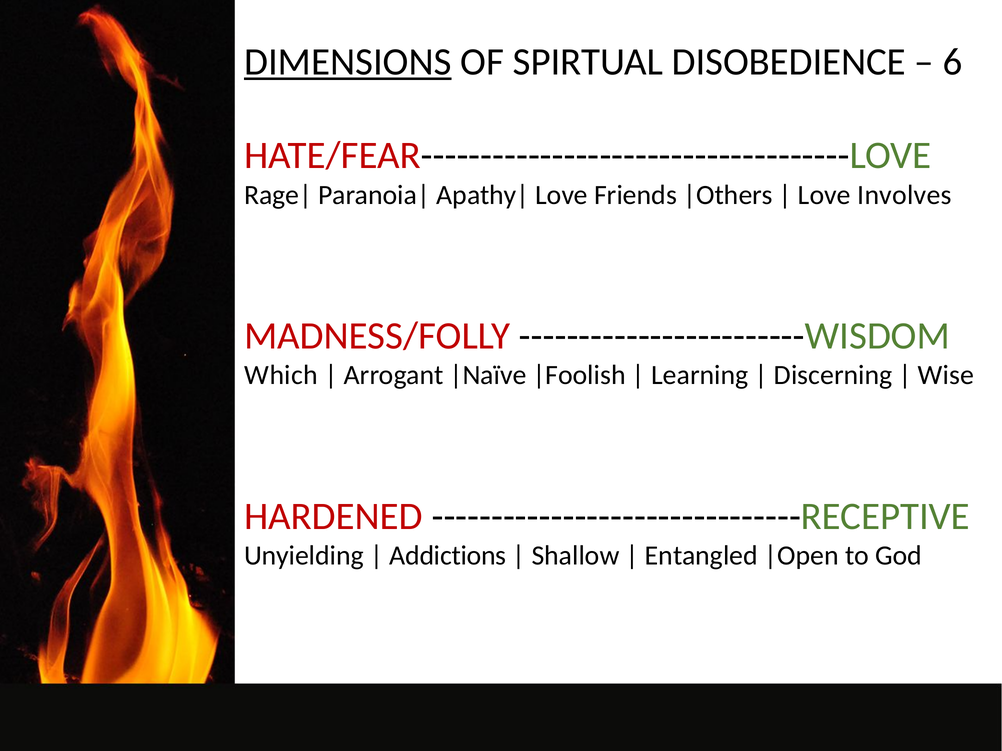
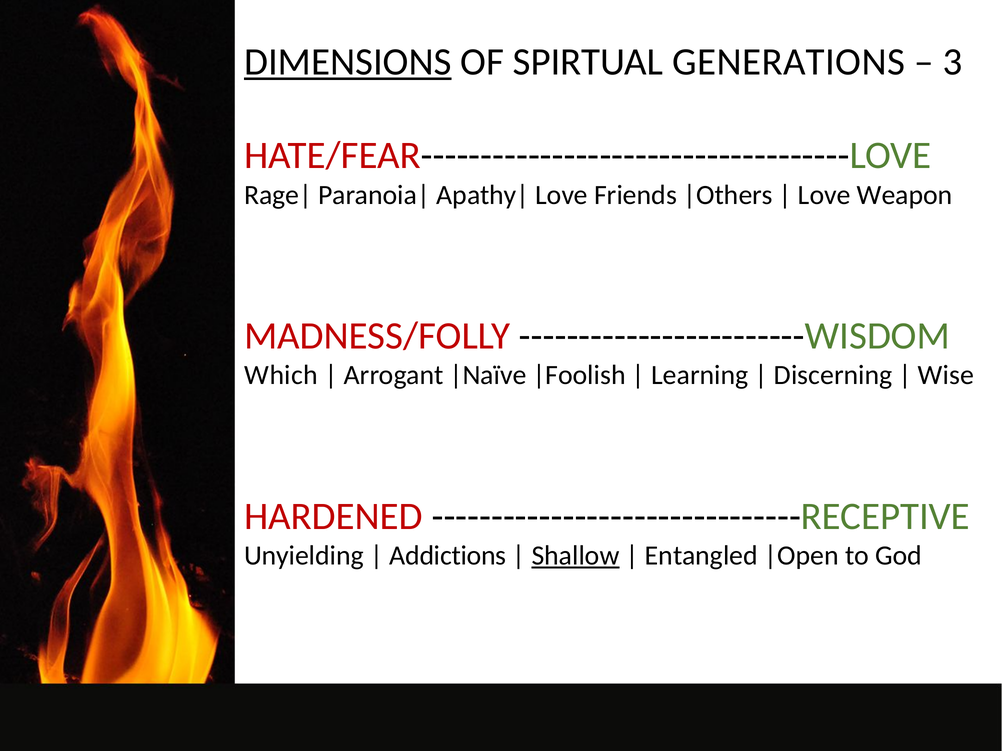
DISOBEDIENCE: DISOBEDIENCE -> GENERATIONS (789, 62)
6: 6 -> 3 (953, 62)
Involves: Involves -> Weapon (905, 195)
Shallow underline: none -> present (575, 556)
